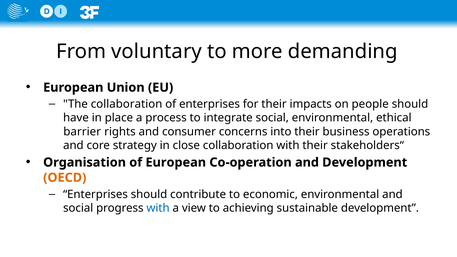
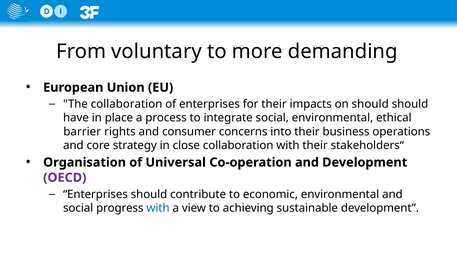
on people: people -> should (370, 104)
of European: European -> Universal (176, 162)
OECD colour: orange -> purple (65, 178)
